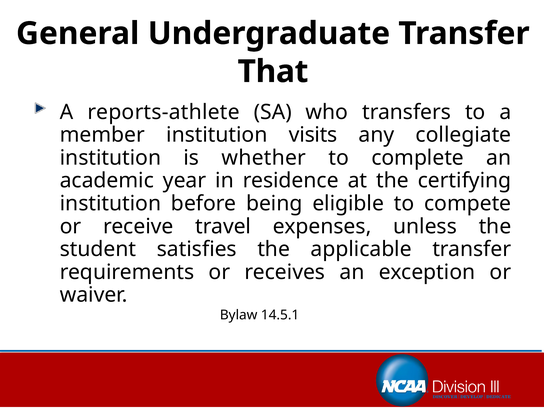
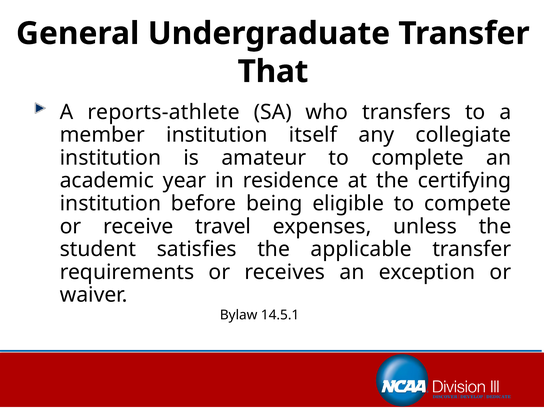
visits: visits -> itself (313, 135)
whether: whether -> amateur (264, 158)
